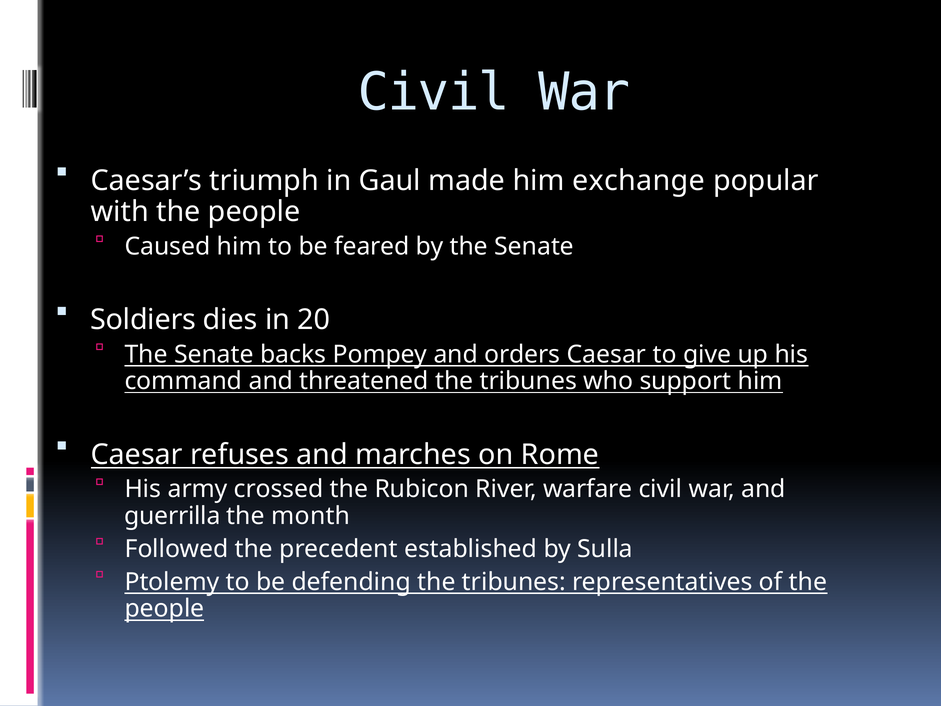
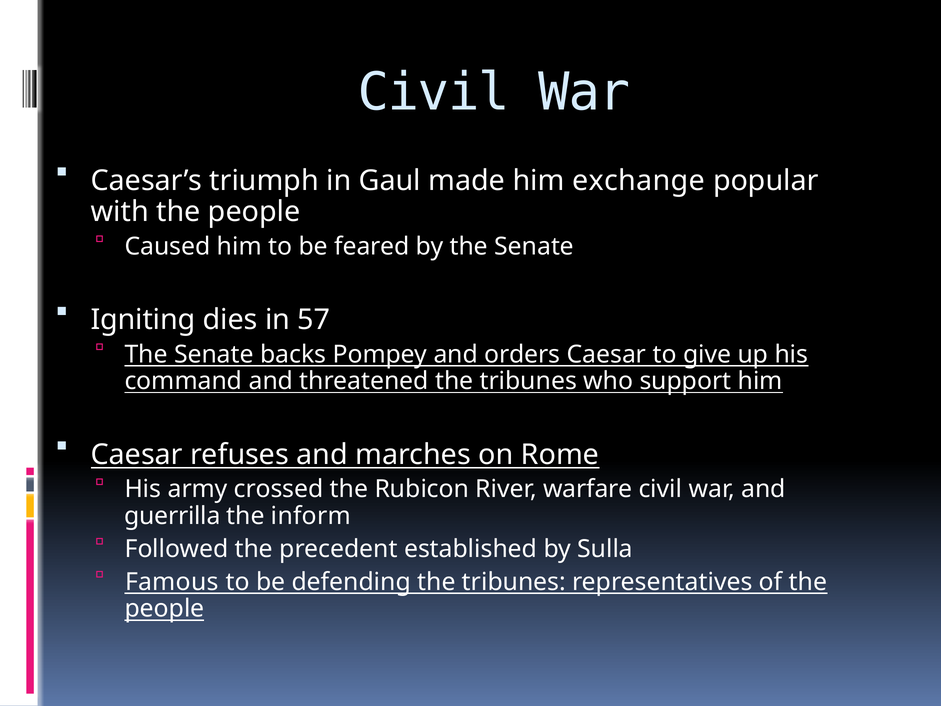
Soldiers: Soldiers -> Igniting (143, 320)
20: 20 -> 57 (314, 320)
month: month -> inform (311, 516)
Ptolemy: Ptolemy -> Famous (172, 582)
